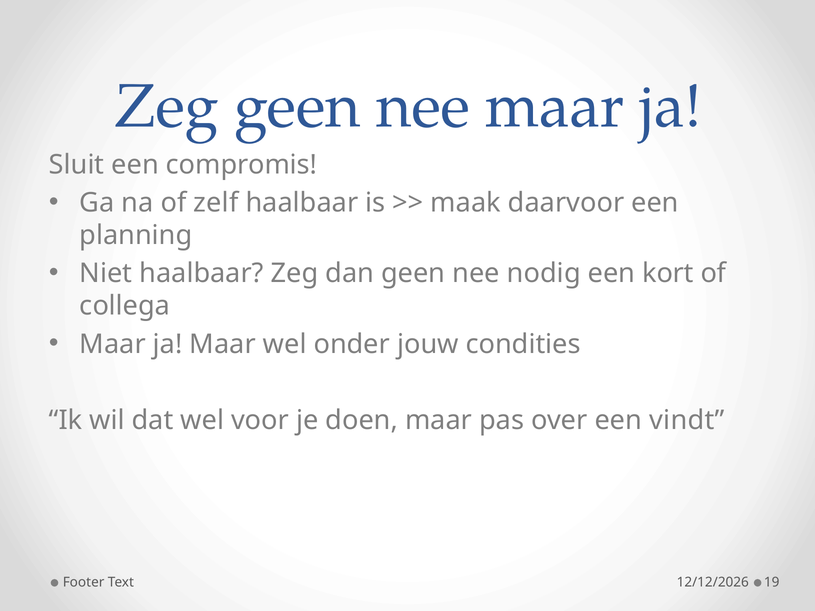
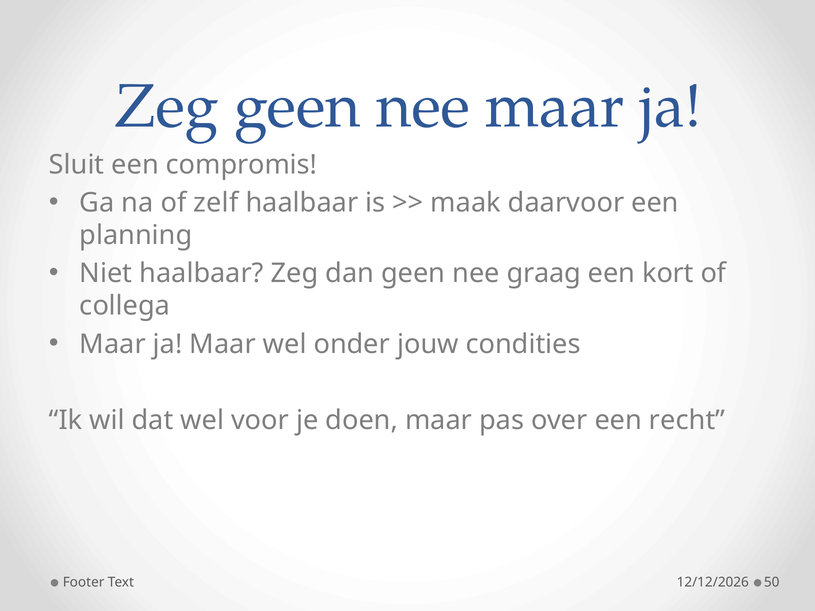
nodig: nodig -> graag (544, 274)
vindt: vindt -> recht (687, 420)
19: 19 -> 50 (772, 583)
